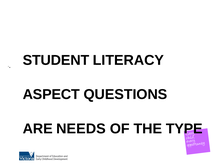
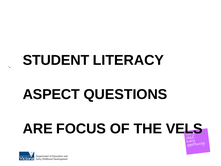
NEEDS: NEEDS -> FOCUS (81, 129)
TYPE: TYPE -> VELS (184, 129)
